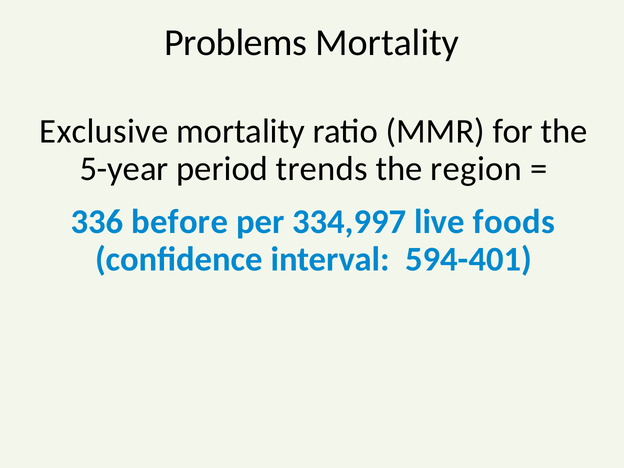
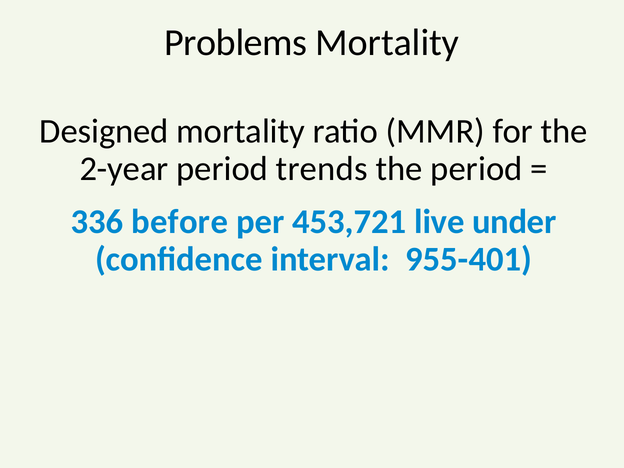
Exclusive: Exclusive -> Designed (104, 131)
5-year: 5-year -> 2-year (124, 169)
the region: region -> period (477, 169)
334,997: 334,997 -> 453,721 (349, 222)
foods: foods -> under (514, 222)
594-401: 594-401 -> 955-401 (469, 259)
